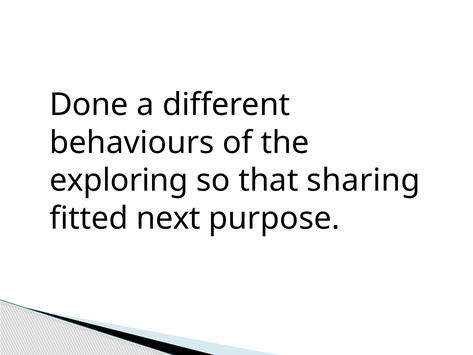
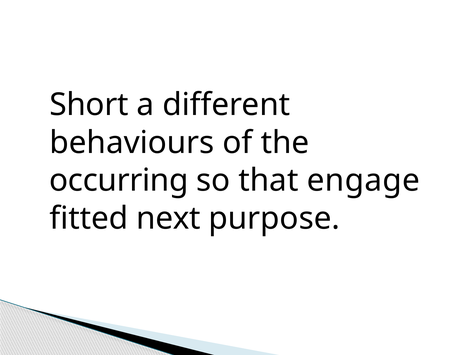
Done: Done -> Short (89, 105)
exploring: exploring -> occurring (119, 180)
sharing: sharing -> engage (363, 180)
